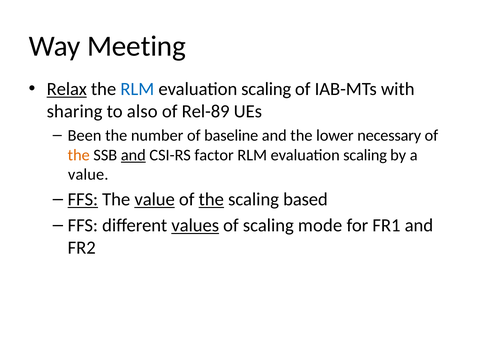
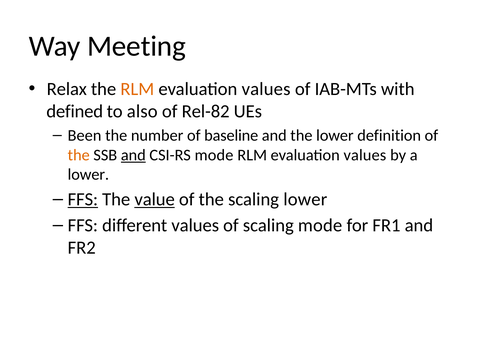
Relax underline: present -> none (67, 89)
RLM colour: blue -> orange (137, 89)
scaling: scaling -> values (266, 89)
sharing: sharing -> defined (75, 112)
Rel-89: Rel-89 -> Rel-82 (206, 112)
necessary: necessary -> definition (389, 136)
CSI-RS factor: factor -> mode (214, 155)
scaling: scaling -> values (365, 155)
value: value -> lower (88, 175)
the underline: present -> none (211, 200)
scaling based: based -> lower (305, 200)
values underline: present -> none (195, 226)
